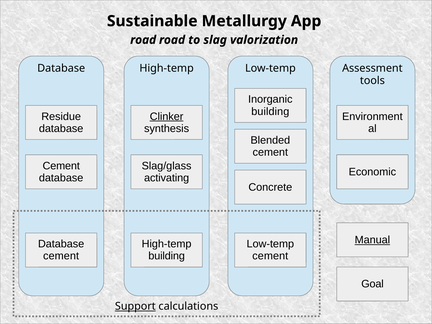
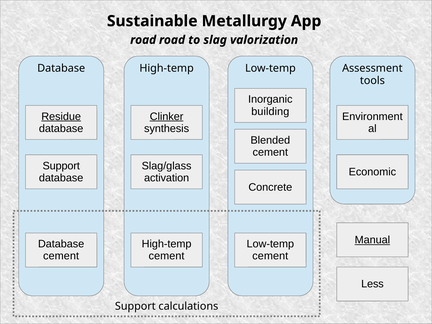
Residue underline: none -> present (61, 116)
Cement: Cement -> Support (61, 166)
activating: activating -> activation (167, 178)
building: building -> cement (167, 256)
Goal: Goal -> Less (372, 284)
Support underline: present -> none (135, 306)
